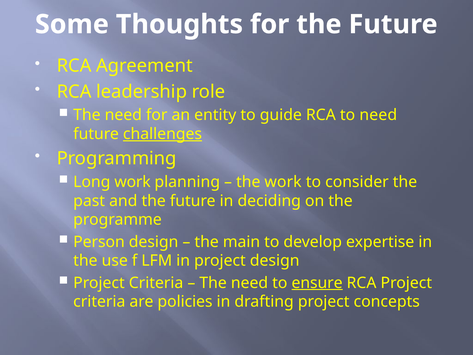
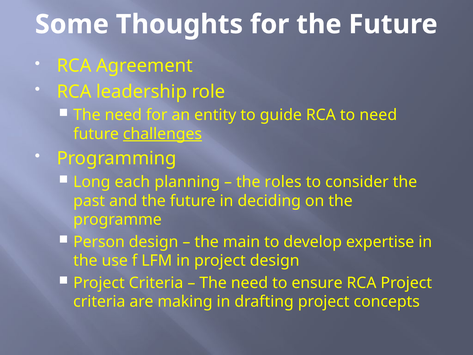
Long work: work -> each (132, 182)
the work: work -> roles (283, 182)
ensure underline: present -> none (317, 283)
policies: policies -> making (185, 302)
